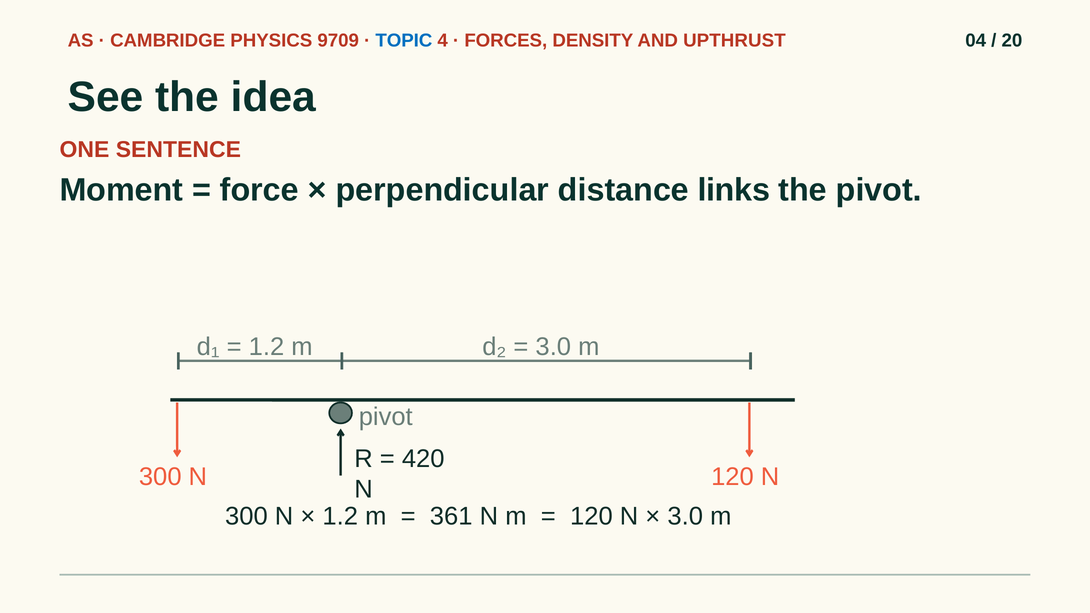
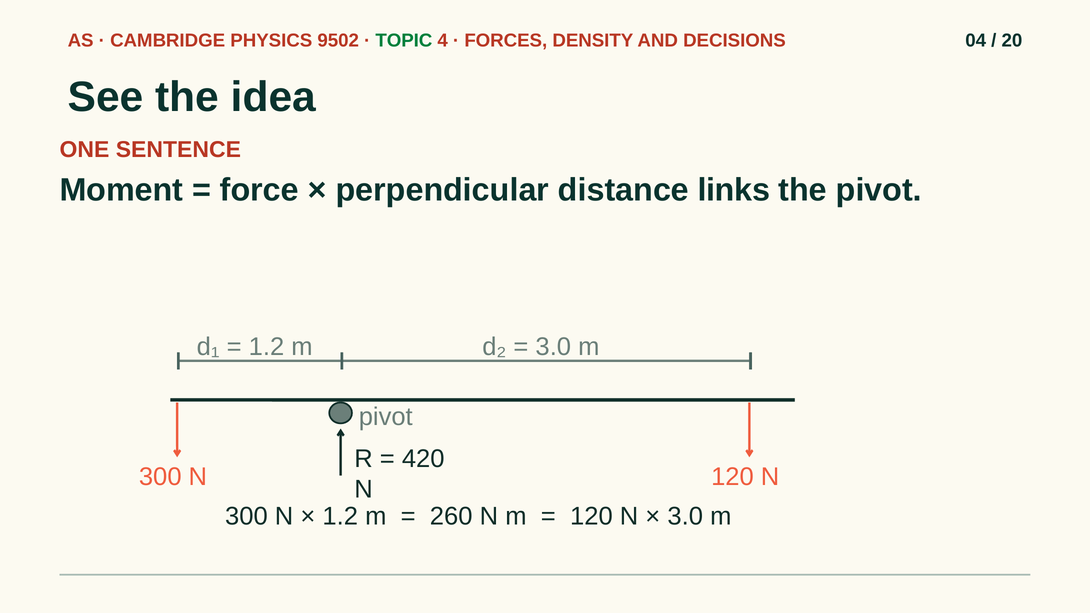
9709: 9709 -> 9502 (338, 40)
TOPIC colour: blue -> green (404, 40)
UPTHRUST: UPTHRUST -> DECISIONS (734, 40)
361: 361 -> 260 (451, 516)
